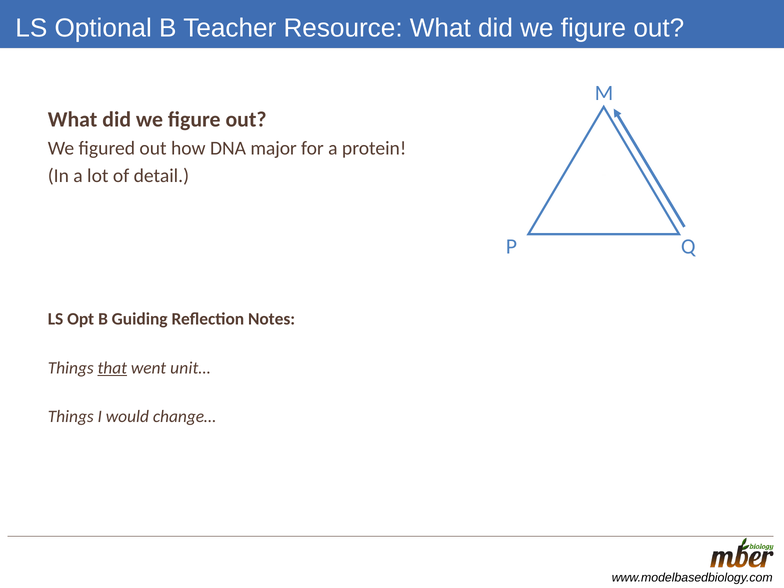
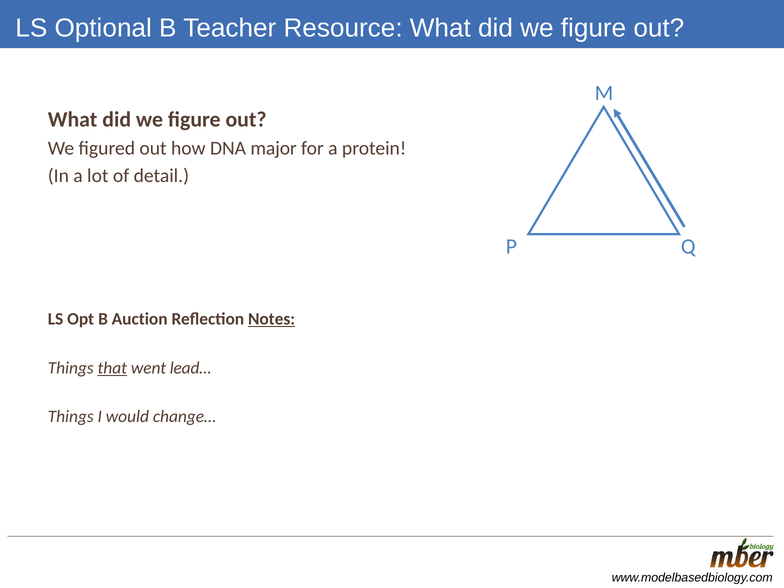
Guiding: Guiding -> Auction (140, 319)
Notes underline: none -> present (272, 319)
unit…: unit… -> lead… (191, 368)
